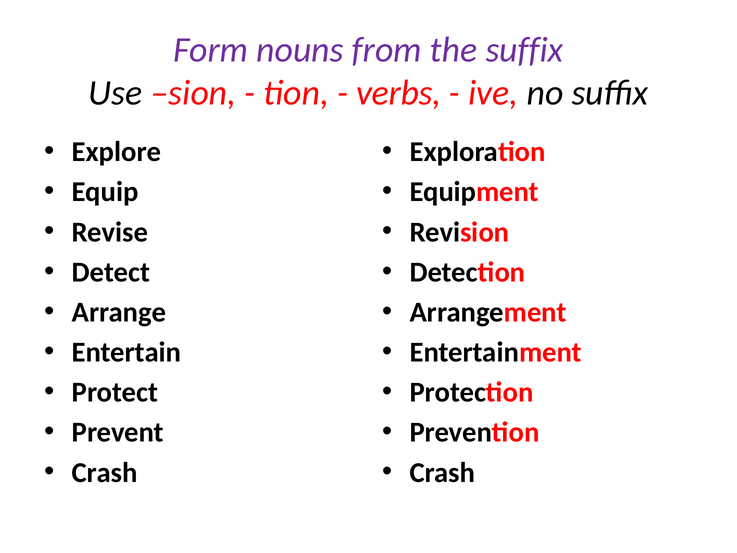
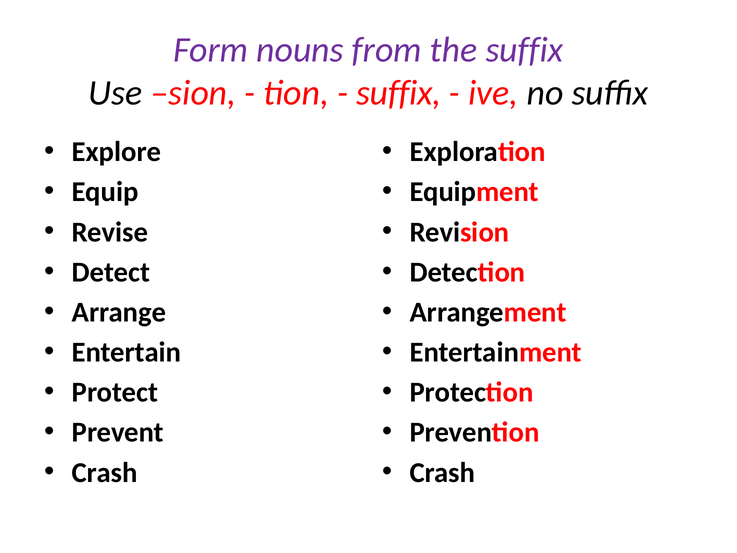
verbs: verbs -> suffix (399, 93)
